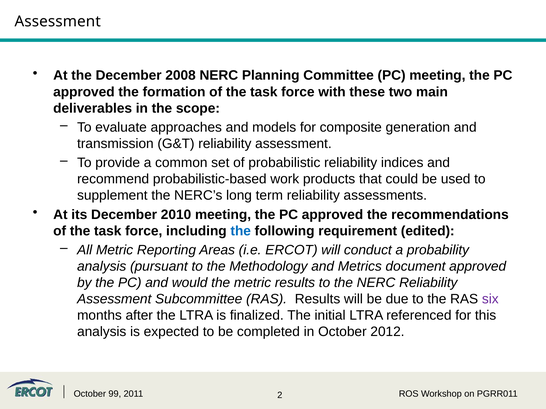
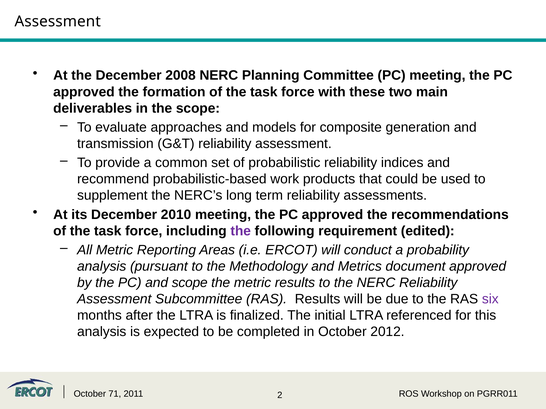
the colour: blue -> purple (241, 231)
and would: would -> scope (190, 283)
99: 99 -> 71 (115, 394)
